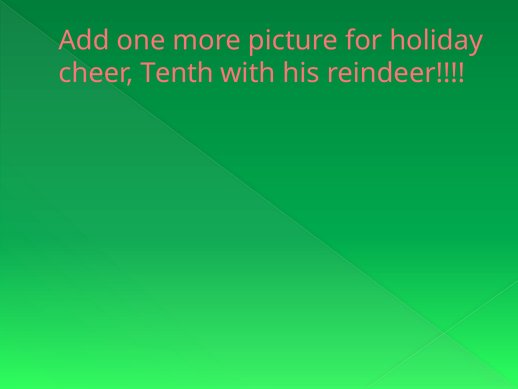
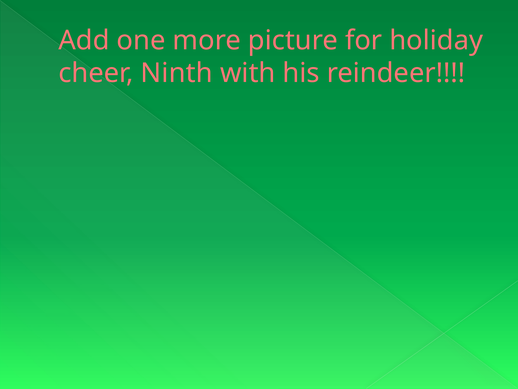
Tenth: Tenth -> Ninth (177, 73)
